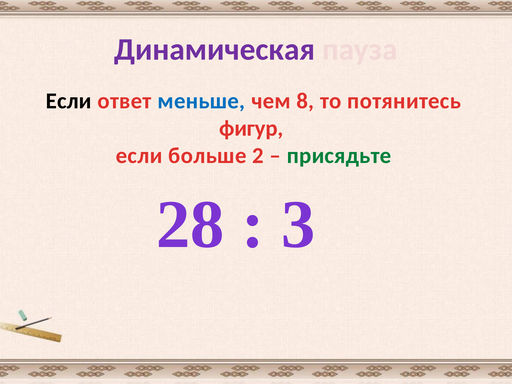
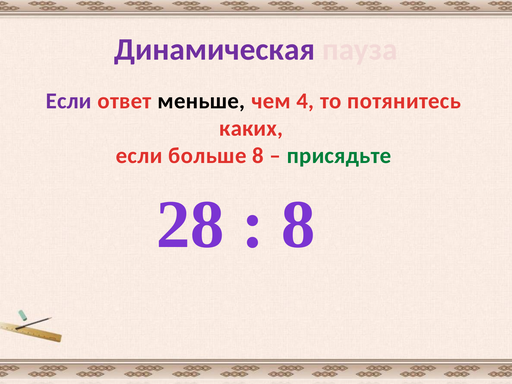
Если colour: black -> purple (69, 101)
меньше colour: blue -> black (201, 101)
8: 8 -> 4 (305, 101)
фигур: фигур -> каких (251, 128)
больше 2: 2 -> 8 (258, 156)
3: 3 -> 8 (298, 225)
